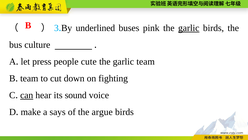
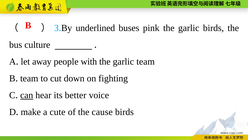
garlic underline: present -> none (189, 28)
press: press -> away (42, 61)
cute: cute -> with (89, 61)
sound: sound -> better (76, 95)
says: says -> cute (58, 112)
argue: argue -> cause (102, 112)
